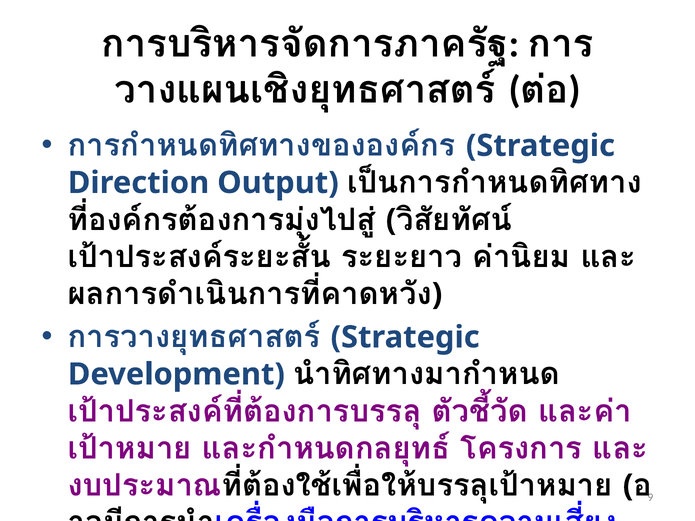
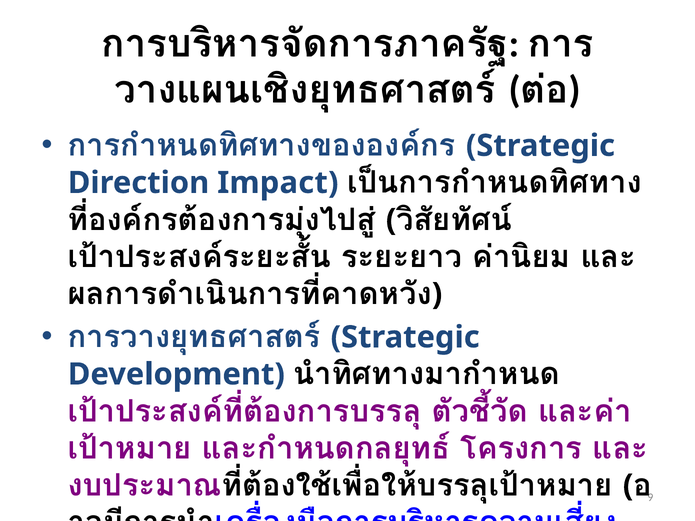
Output: Output -> Impact (278, 183)
